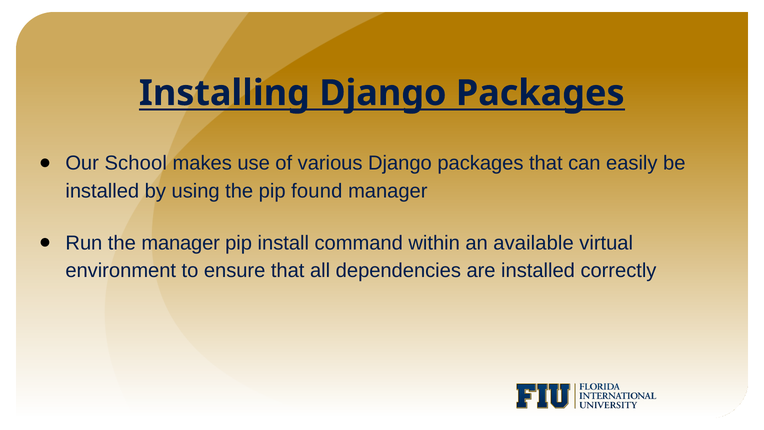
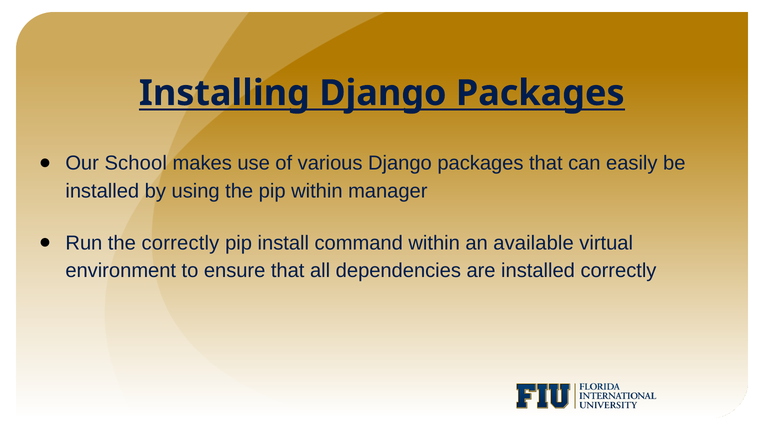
pip found: found -> within (317, 191)
the manager: manager -> correctly (180, 243)
